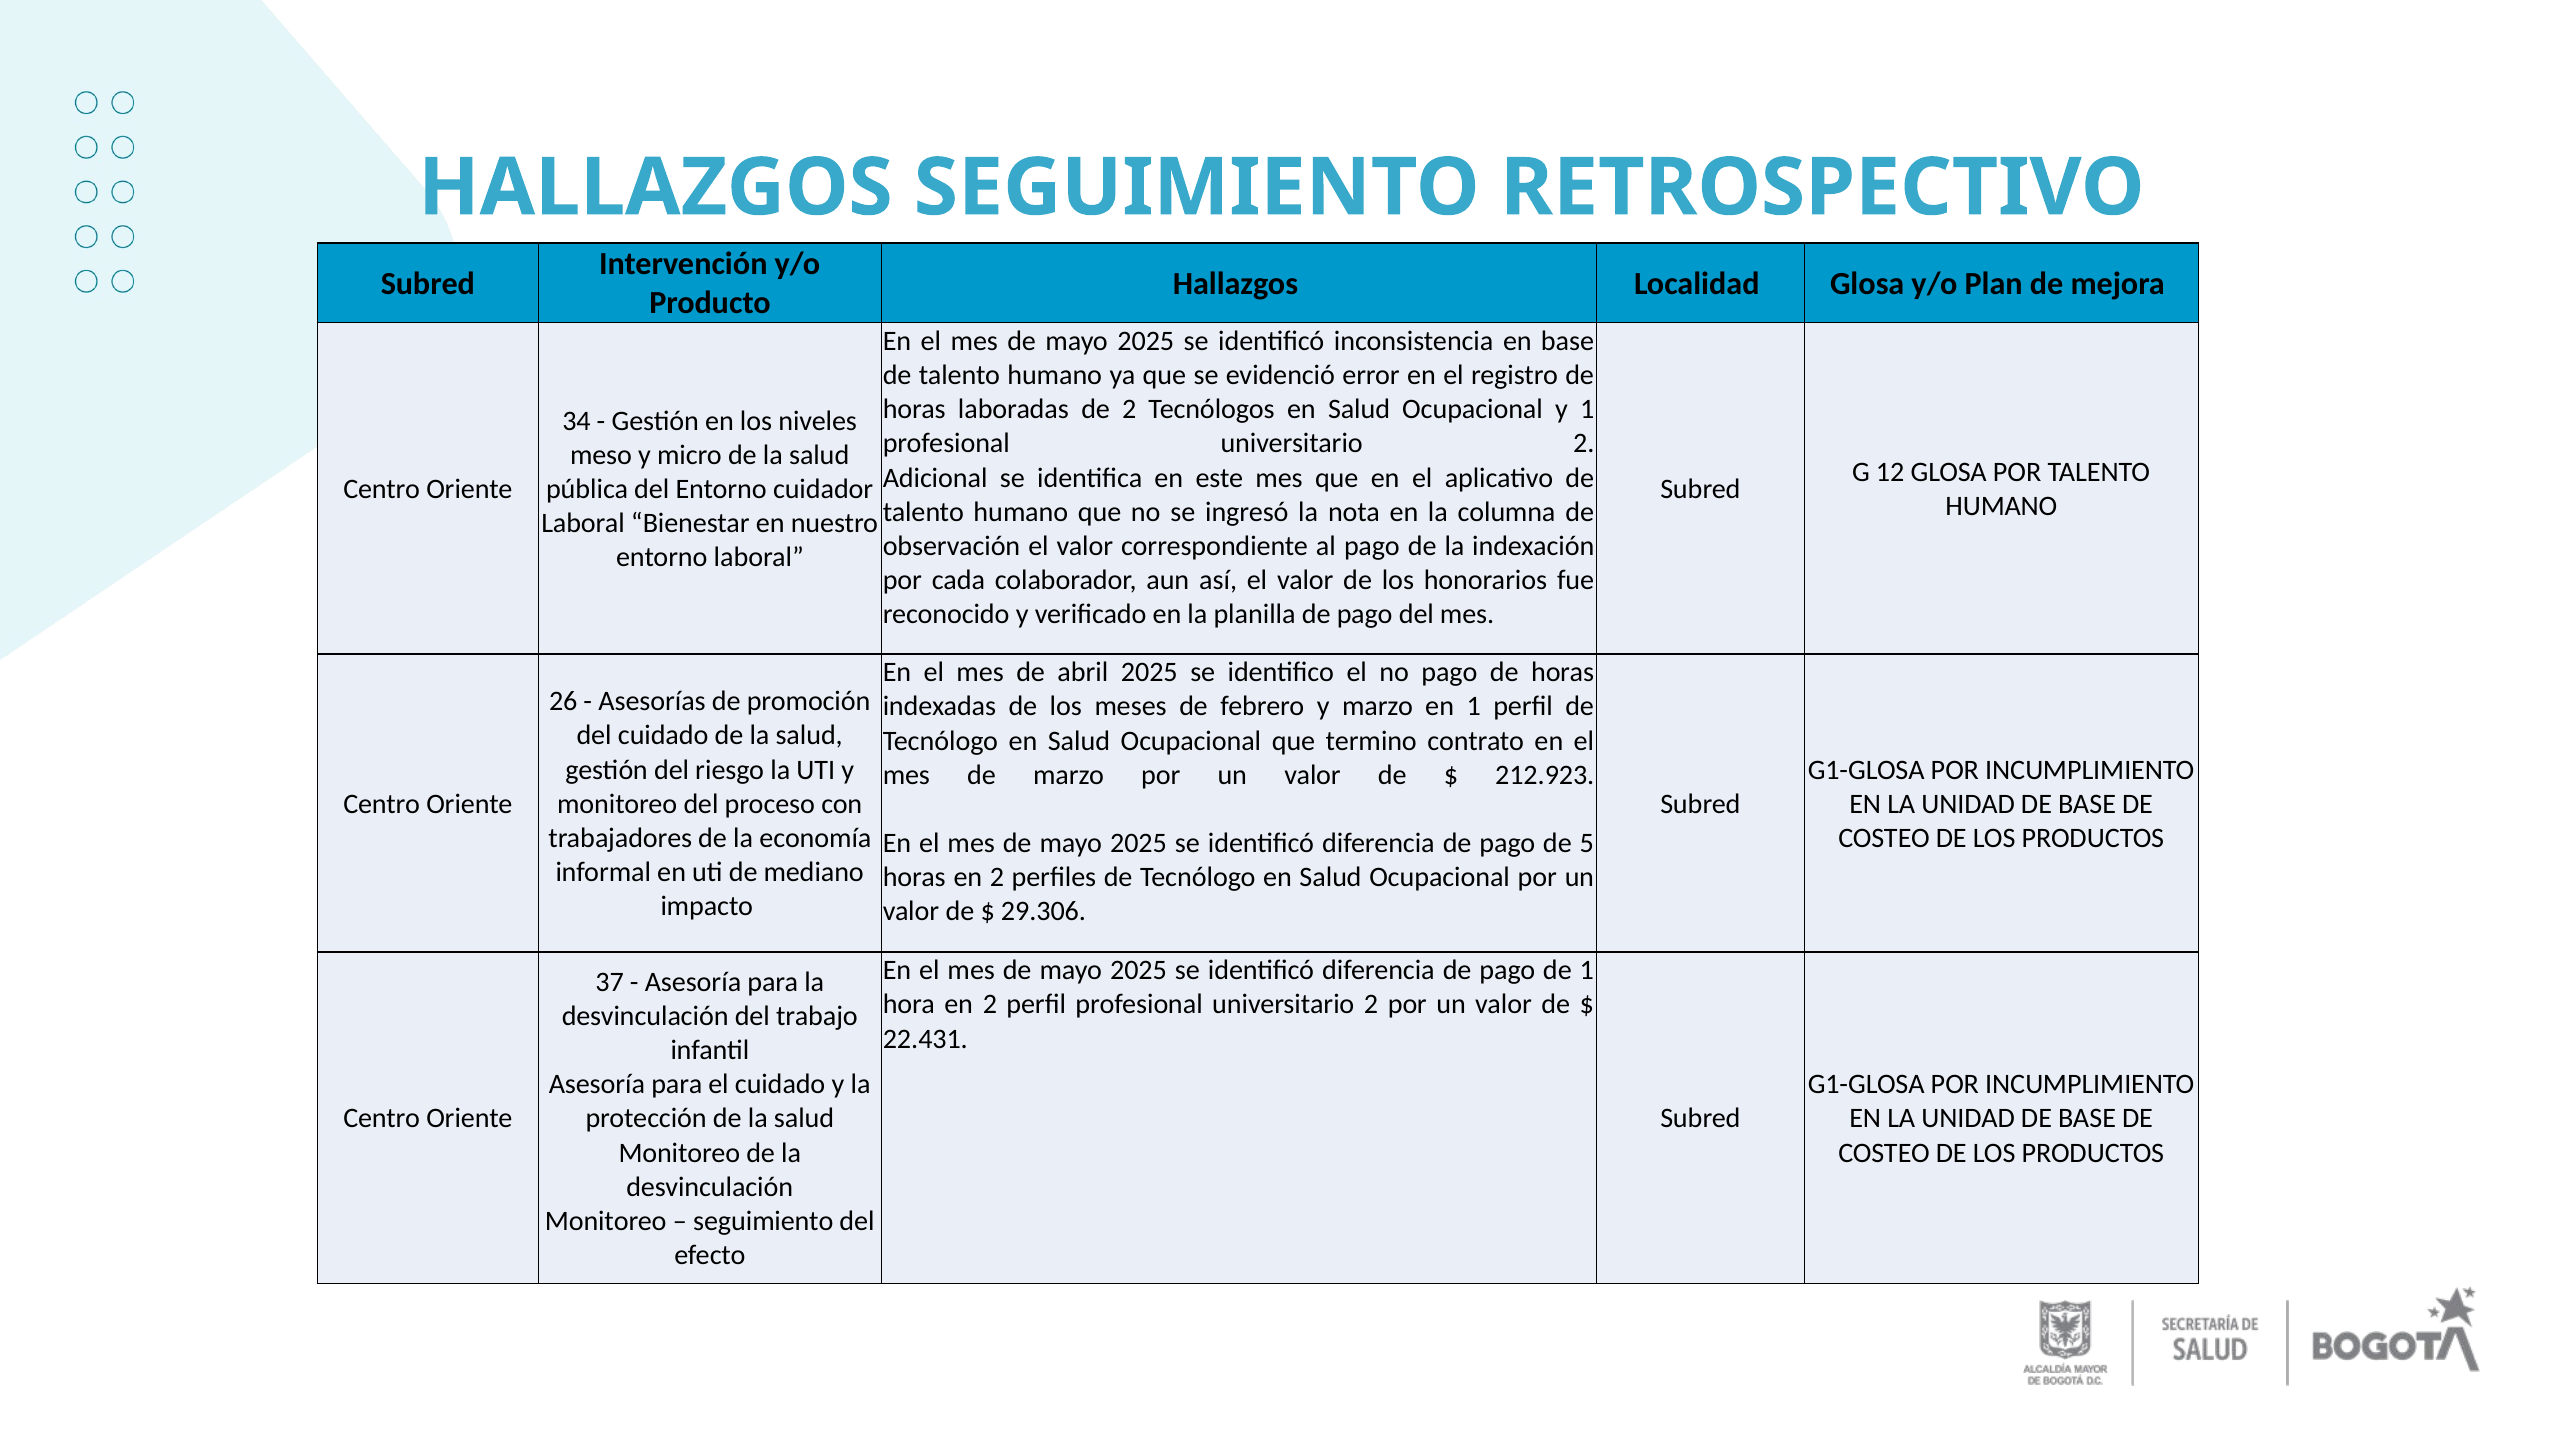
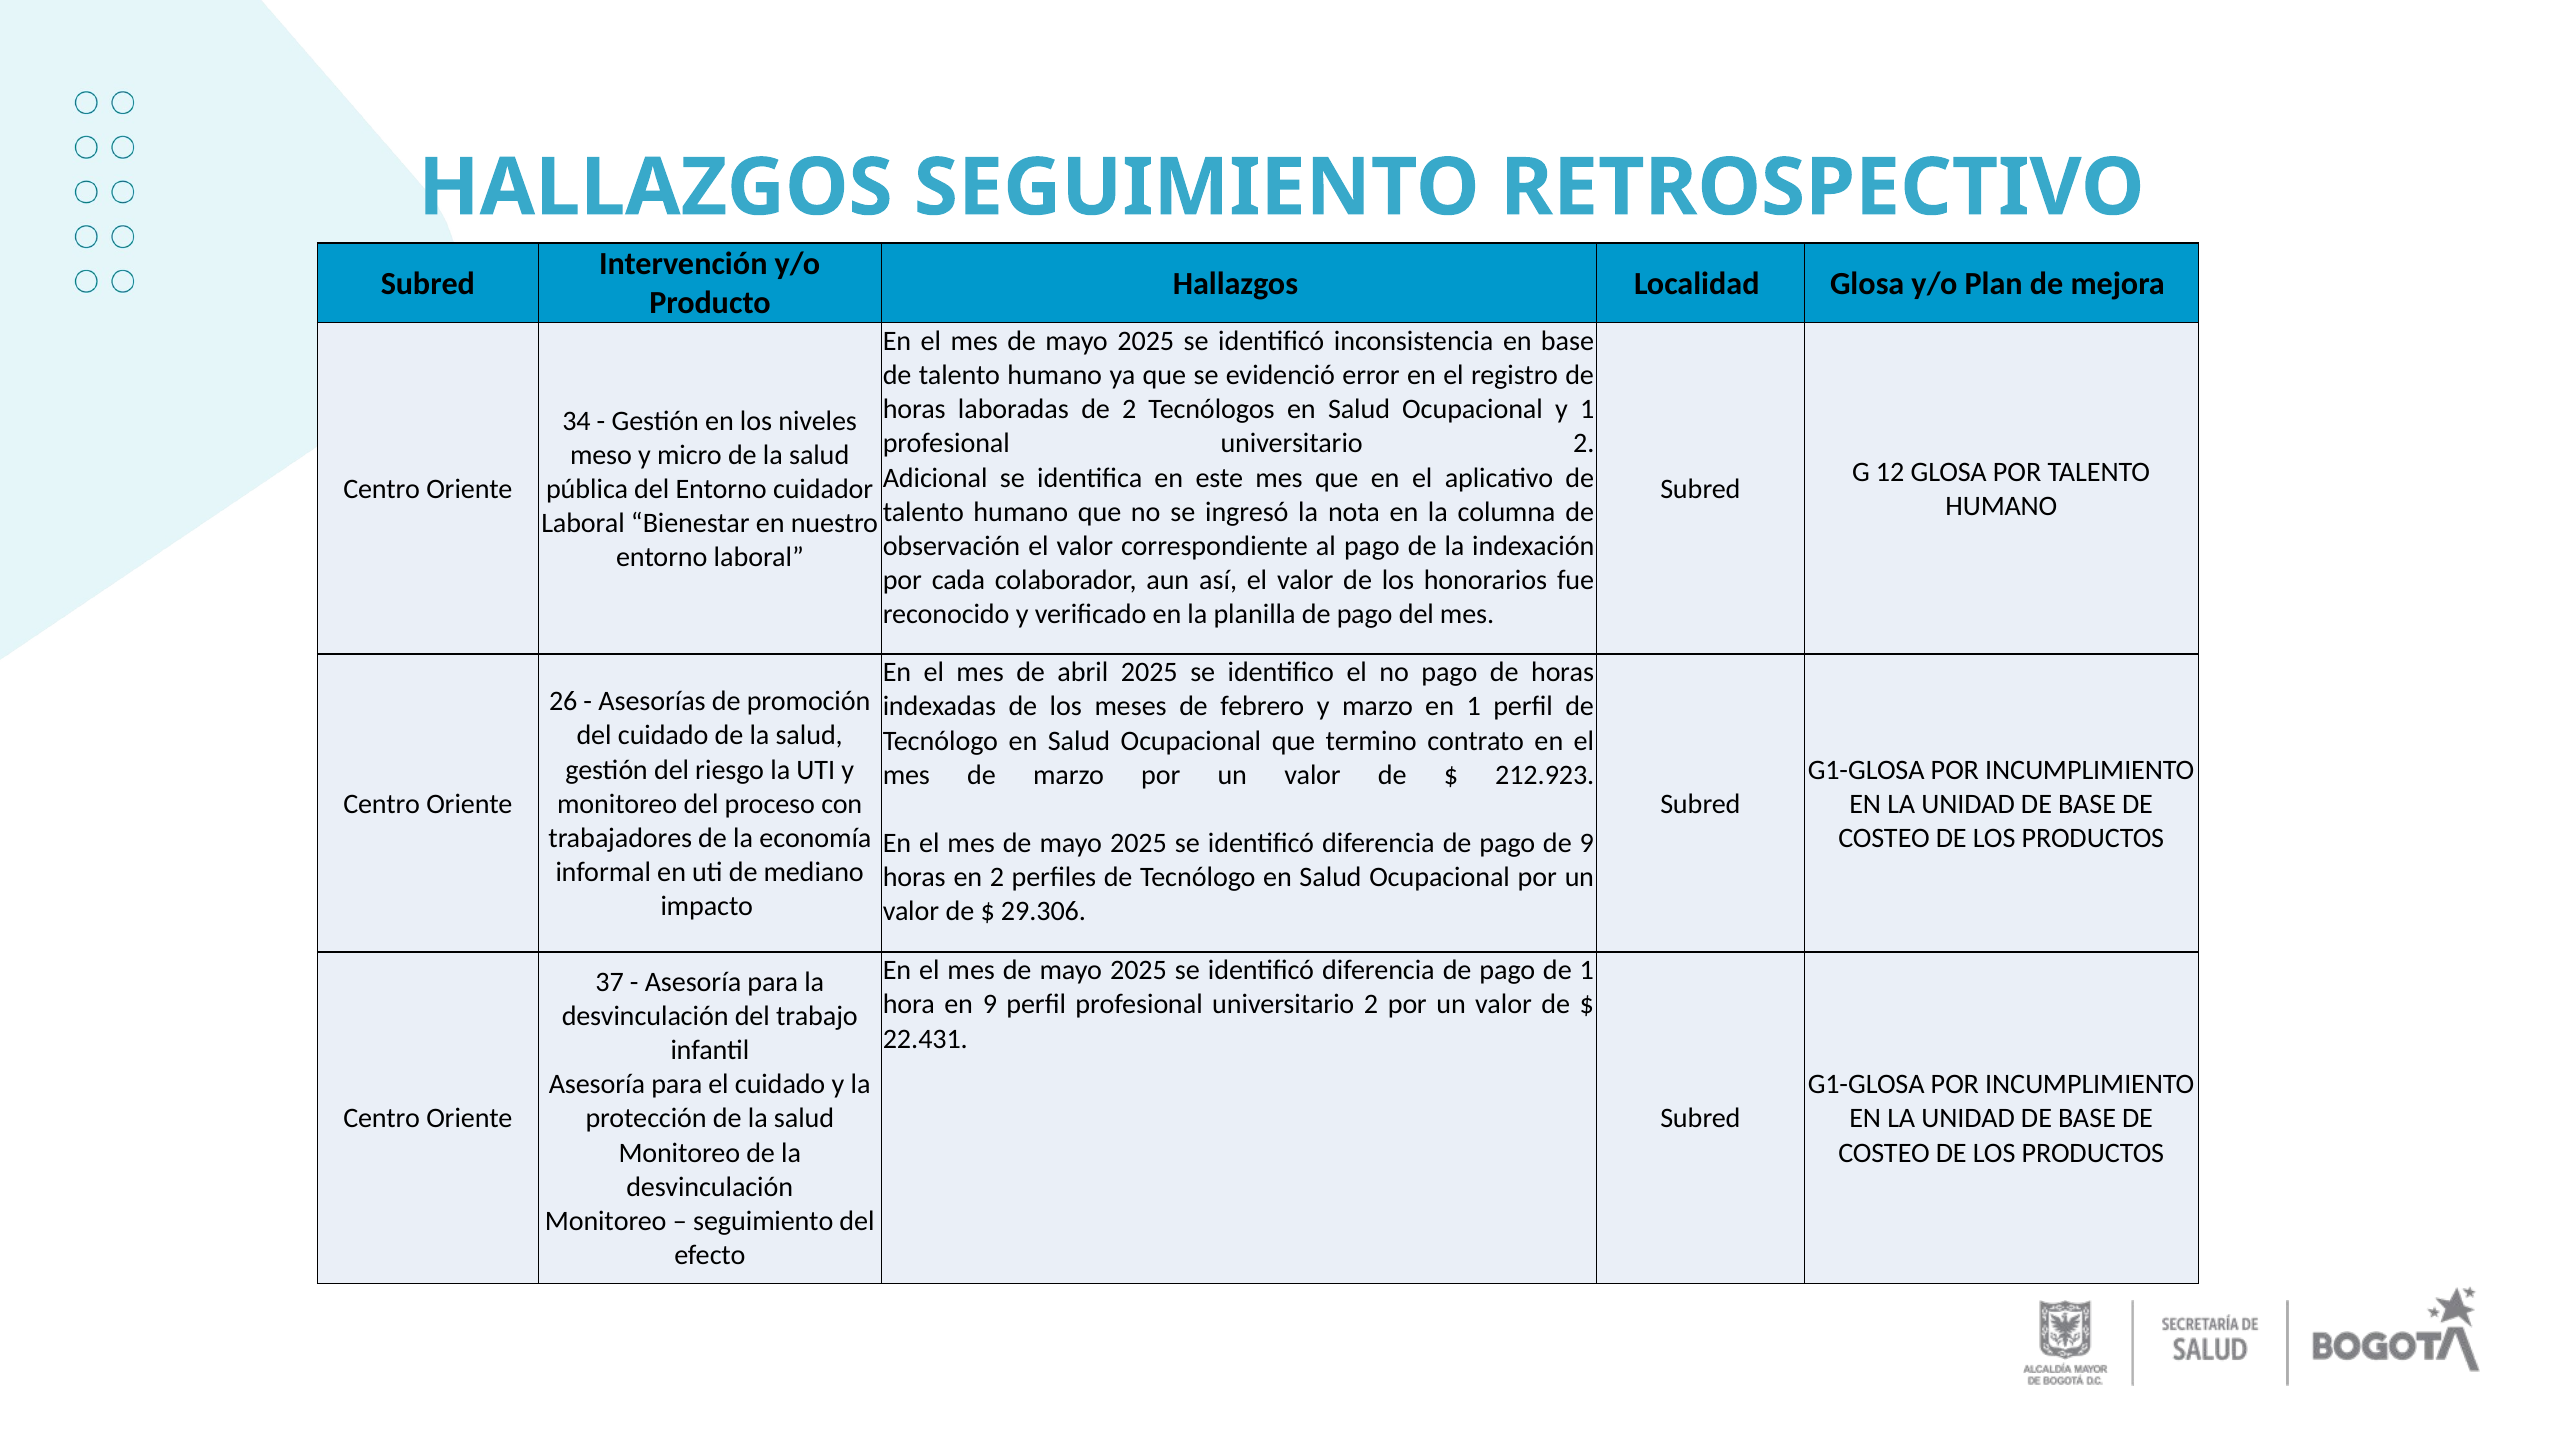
de 5: 5 -> 9 (1587, 843)
hora en 2: 2 -> 9 (990, 1005)
